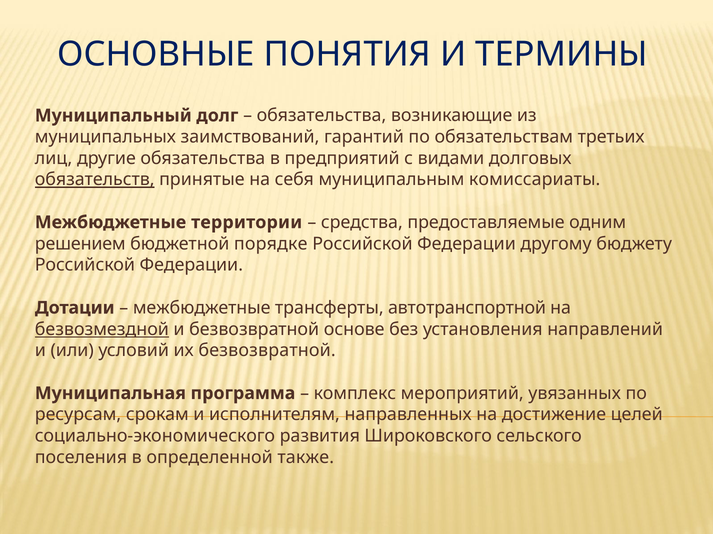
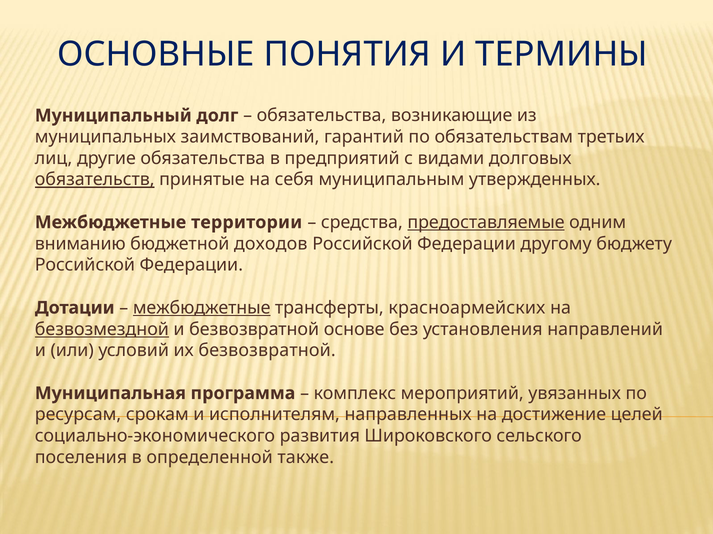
комиссариаты: комиссариаты -> утвержденных (535, 180)
предоставляемые underline: none -> present (486, 223)
решением: решением -> вниманию (80, 244)
порядке: порядке -> доходов (271, 244)
межбюджетные underline: none -> present (202, 308)
автотранспортной: автотранспортной -> красноармейских (467, 308)
